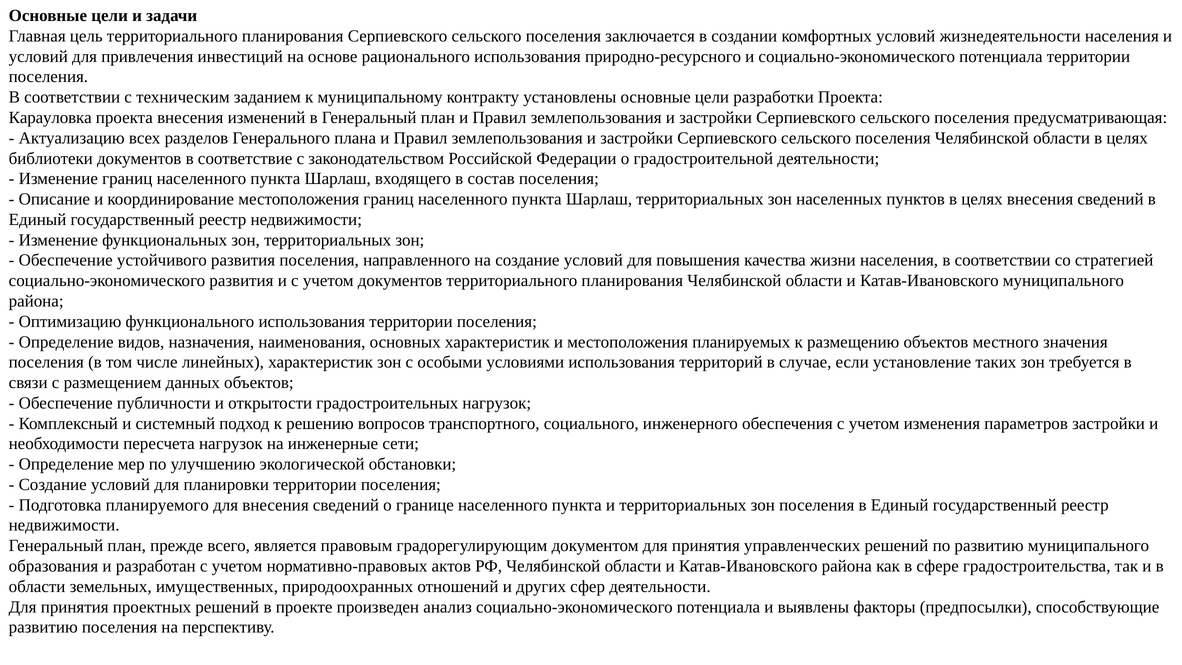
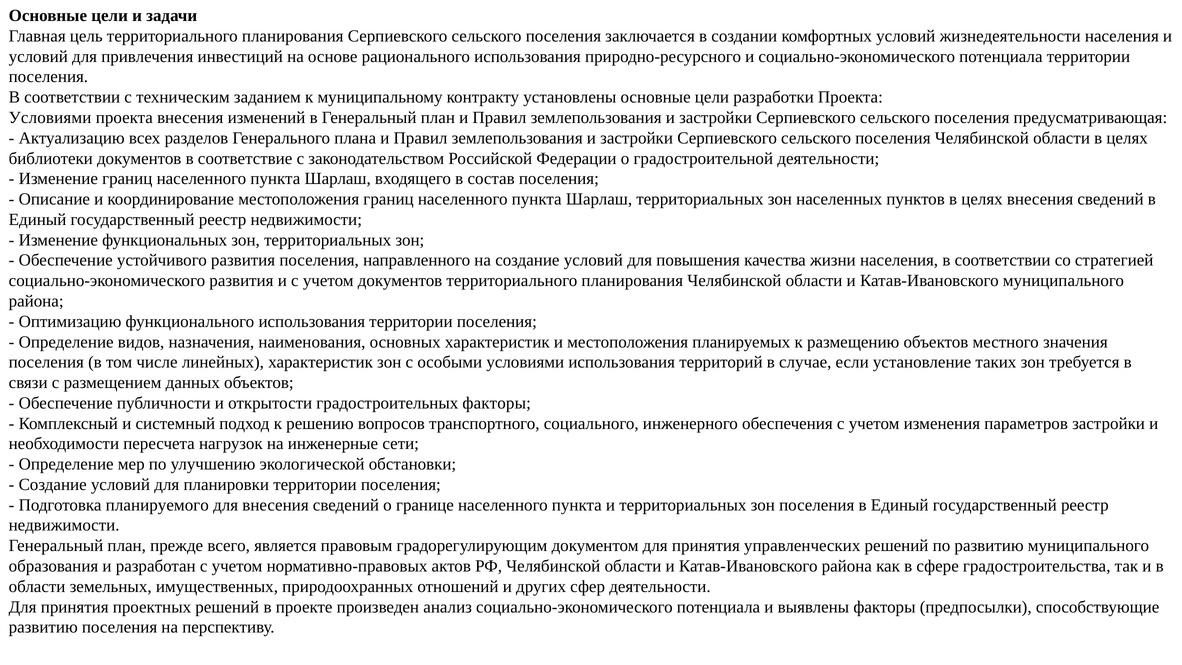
Карауловка: Карауловка -> Условиями (50, 118)
градостроительных нагрузок: нагрузок -> факторы (497, 403)
